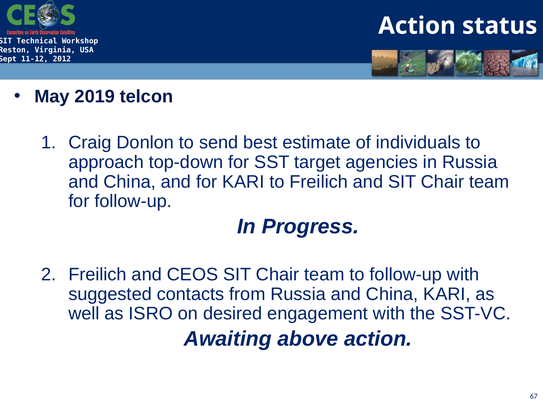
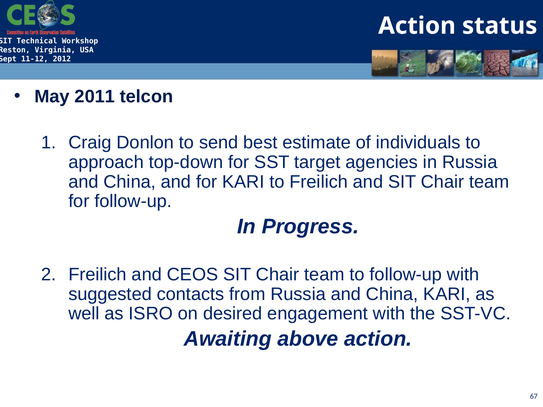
2019: 2019 -> 2011 (95, 96)
